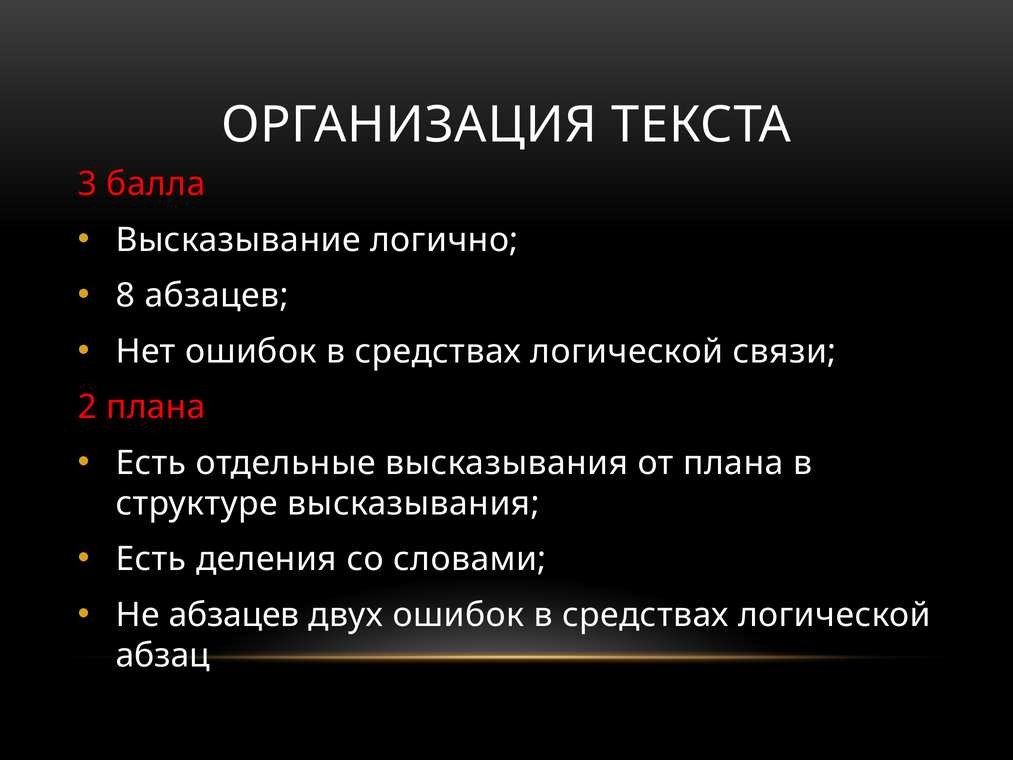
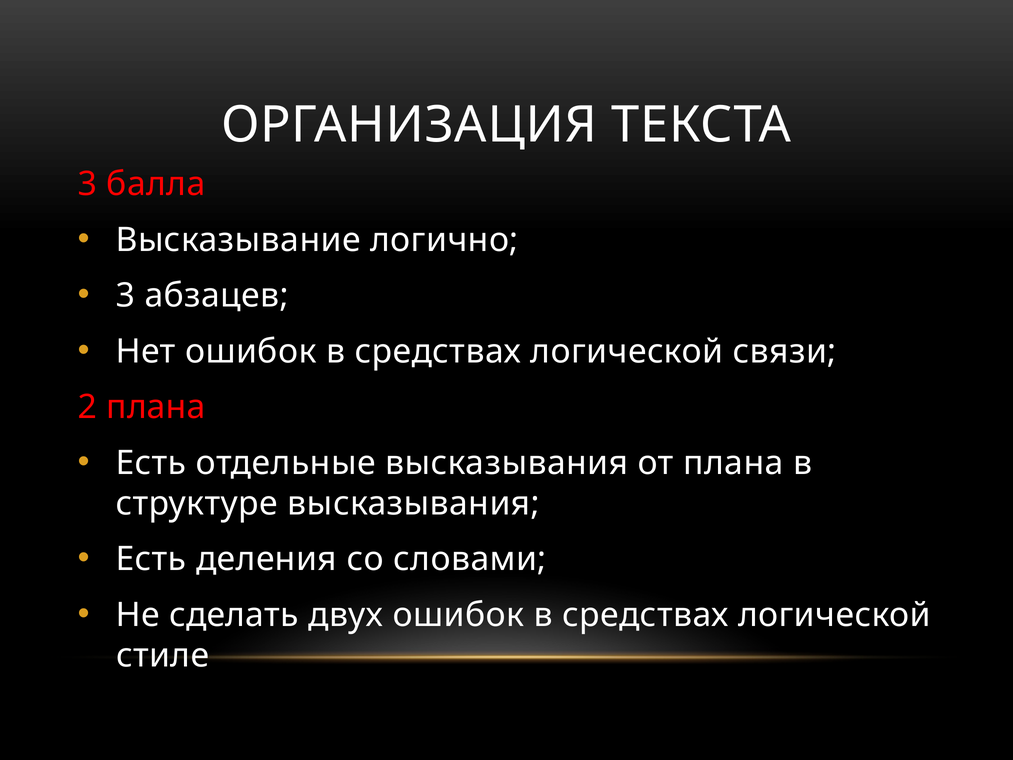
8: 8 -> 3 (125, 296)
Не абзацев: абзацев -> сделать (234, 615)
абзац: абзац -> стиле (163, 655)
